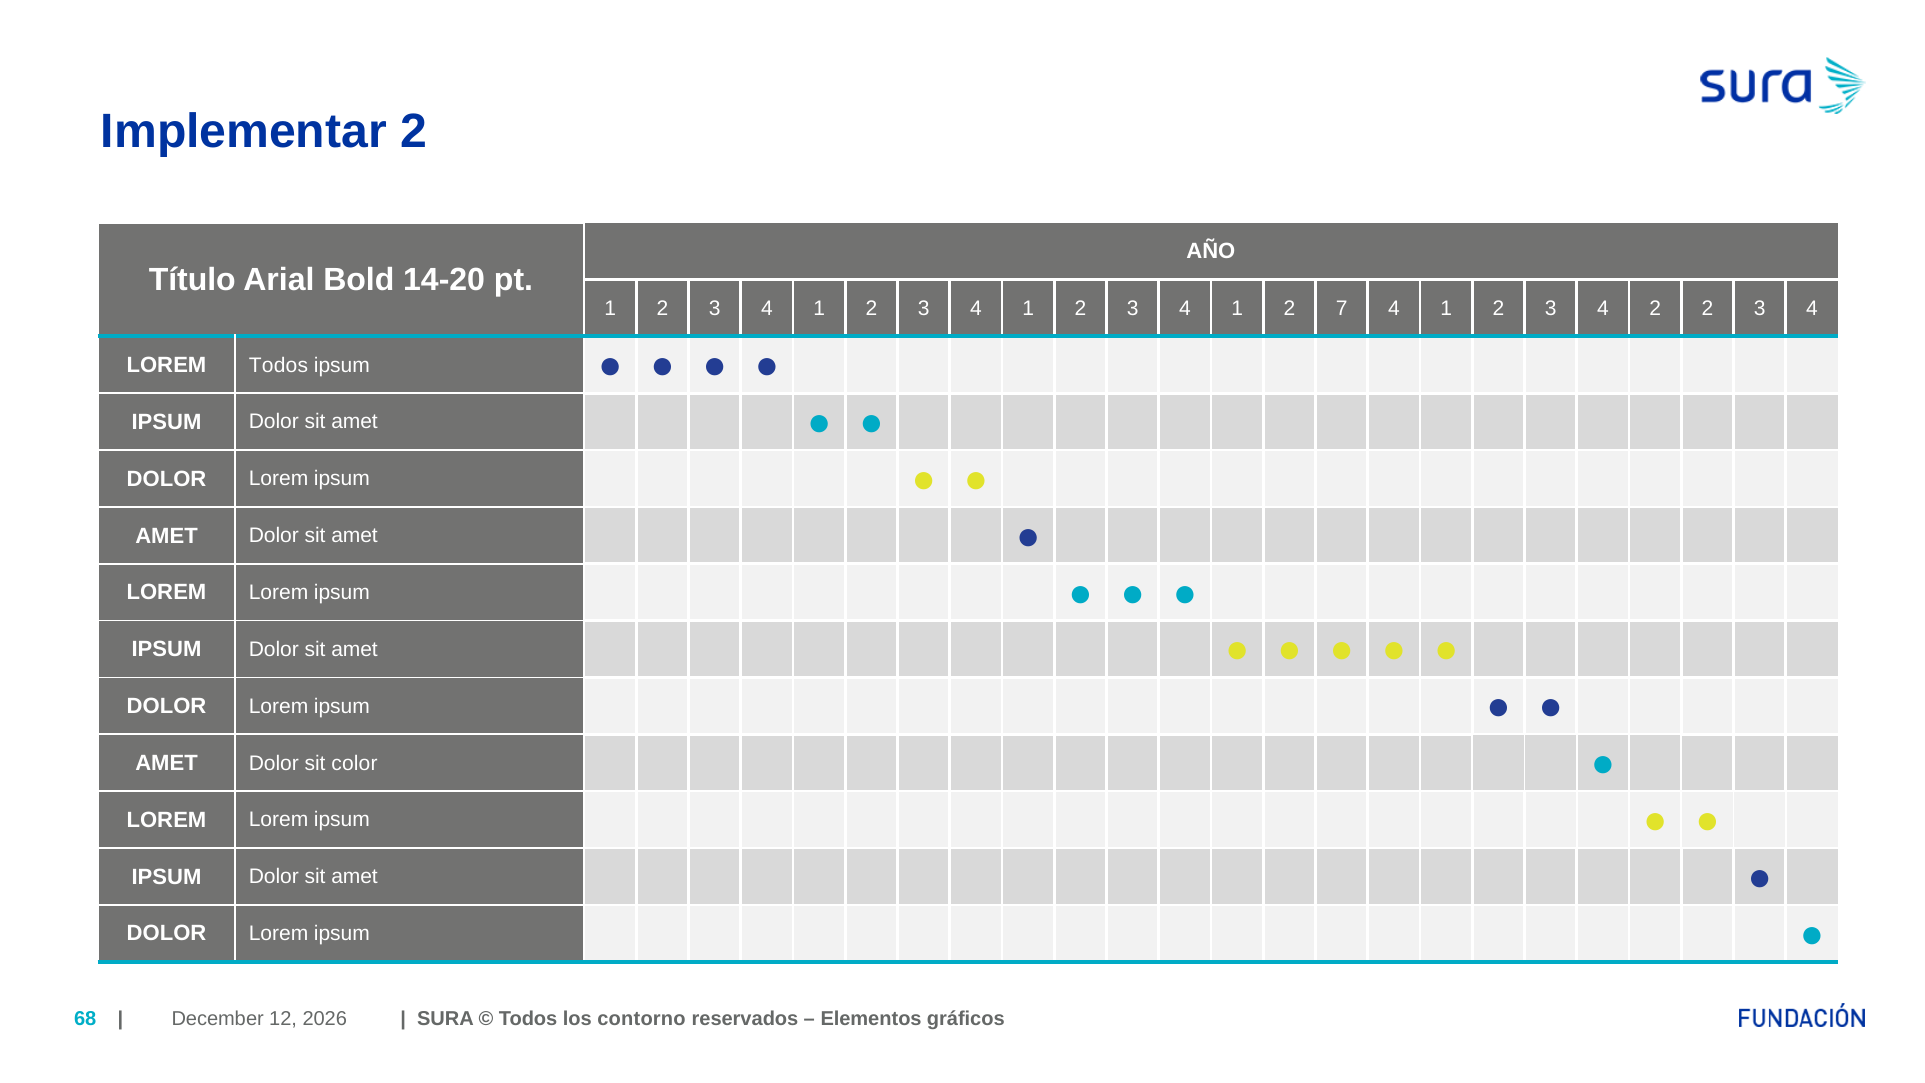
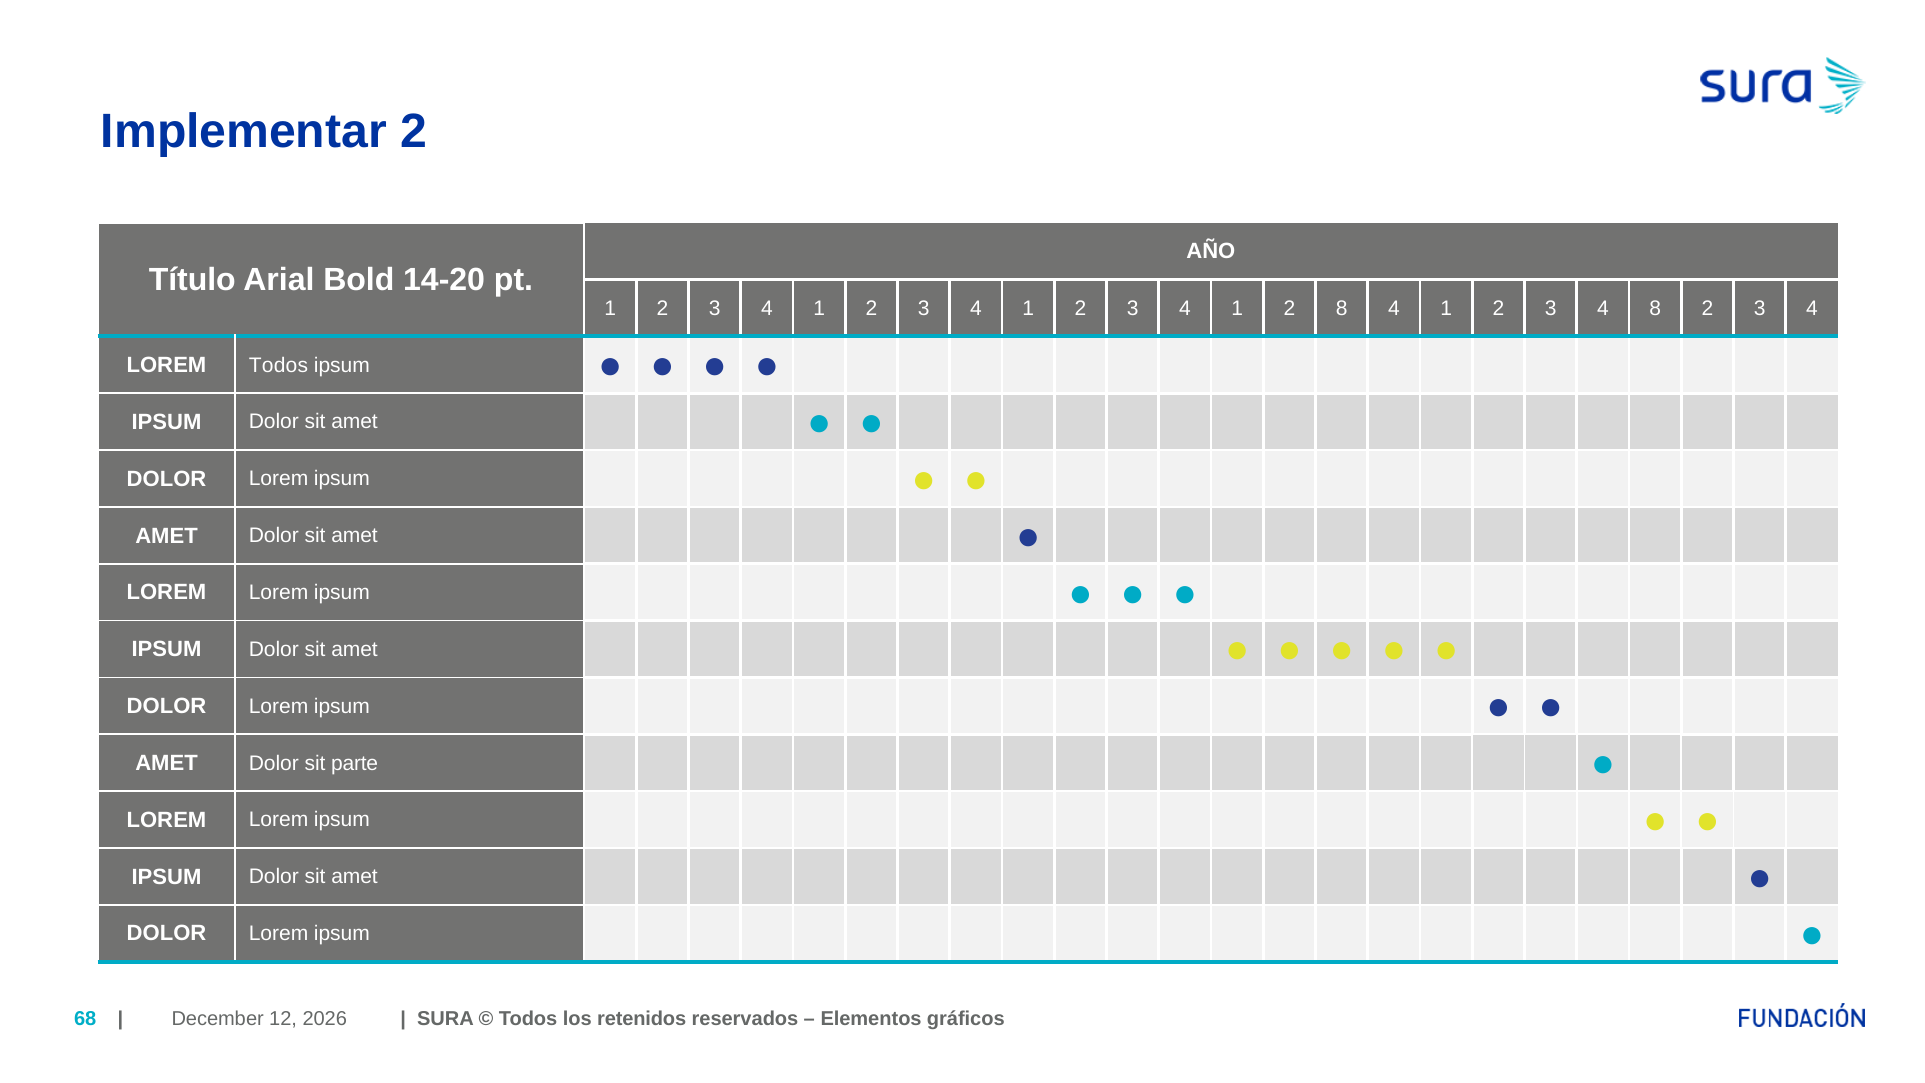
2 7: 7 -> 8 (1342, 308)
4 2: 2 -> 8 (1655, 308)
color: color -> parte (355, 763)
contorno: contorno -> retenidos (642, 1019)
